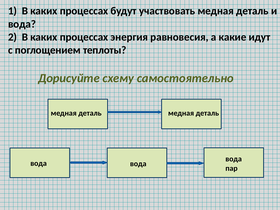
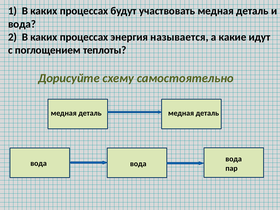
равновесия: равновесия -> называется (179, 37)
